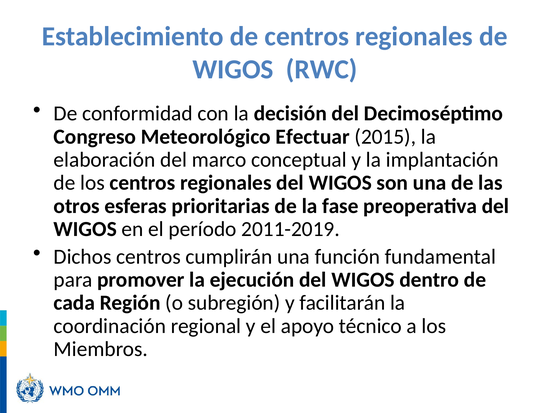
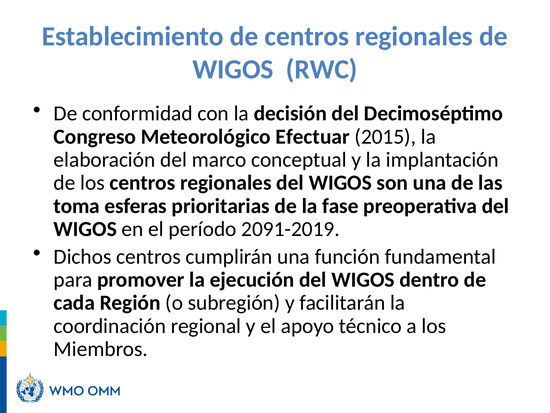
otros: otros -> toma (77, 206)
2011-2019: 2011-2019 -> 2091-2019 (291, 229)
